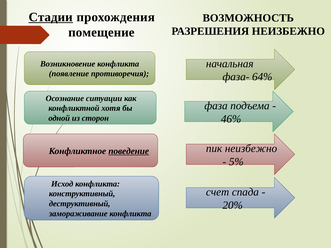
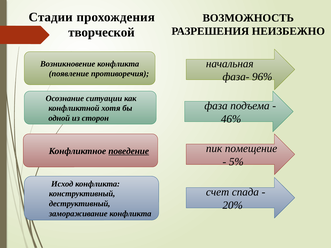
Стадии underline: present -> none (51, 17)
помещение: помещение -> творческой (101, 33)
64%: 64% -> 96% (262, 77)
пик неизбежно: неизбежно -> помещение (251, 149)
